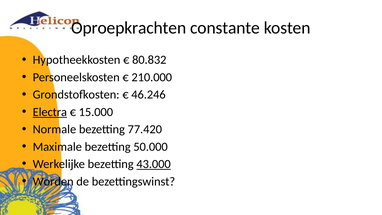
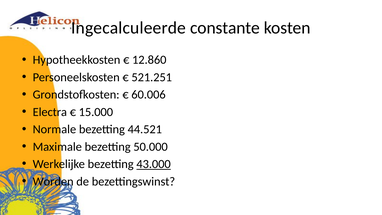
Oproepkrachten: Oproepkrachten -> Ingecalculeerde (129, 28)
80.832: 80.832 -> 12.860 (149, 60)
210.000: 210.000 -> 521.251 (152, 77)
46.246: 46.246 -> 60.006 (149, 95)
Electra underline: present -> none (50, 112)
77.420: 77.420 -> 44.521 (145, 129)
